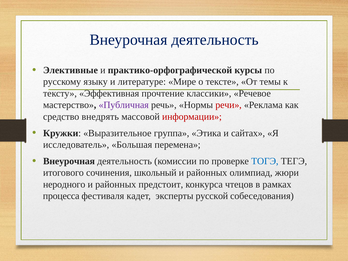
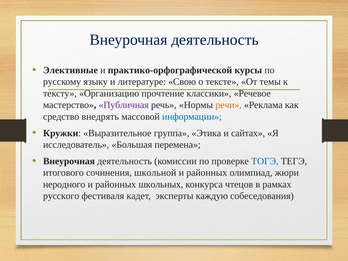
Мире: Мире -> Свою (182, 82)
Эффективная: Эффективная -> Организацию (109, 93)
речи colour: red -> orange (229, 105)
информации colour: red -> blue (192, 117)
школьный: школьный -> школьной (155, 173)
предстоит: предстоит -> школьных (161, 184)
процесса: процесса -> русского (61, 196)
русской: русской -> каждую (212, 196)
